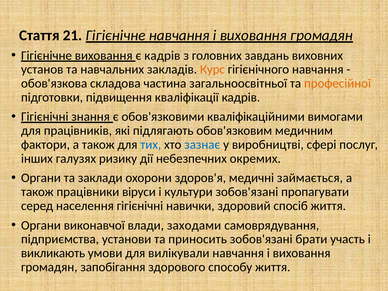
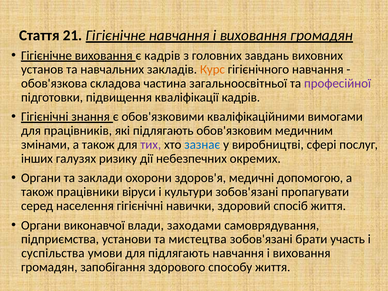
професійної colour: orange -> purple (338, 83)
фактори: фактори -> змінами (45, 145)
тих colour: blue -> purple (151, 145)
займається: займається -> допомогою (310, 178)
приносить: приносить -> мистецтва (198, 239)
викликають: викликають -> суспільства (53, 253)
для вилікували: вилікували -> підлягають (179, 253)
